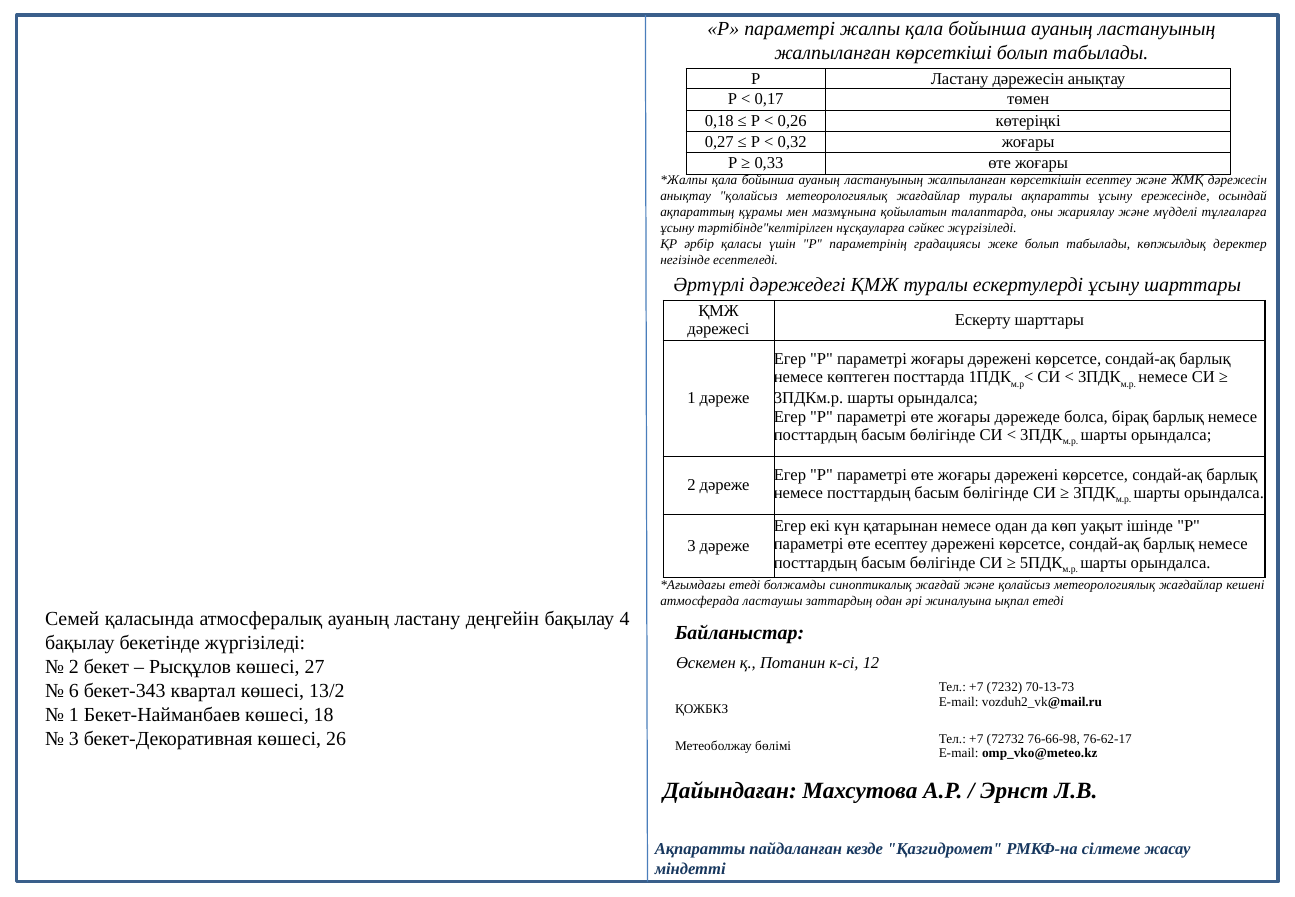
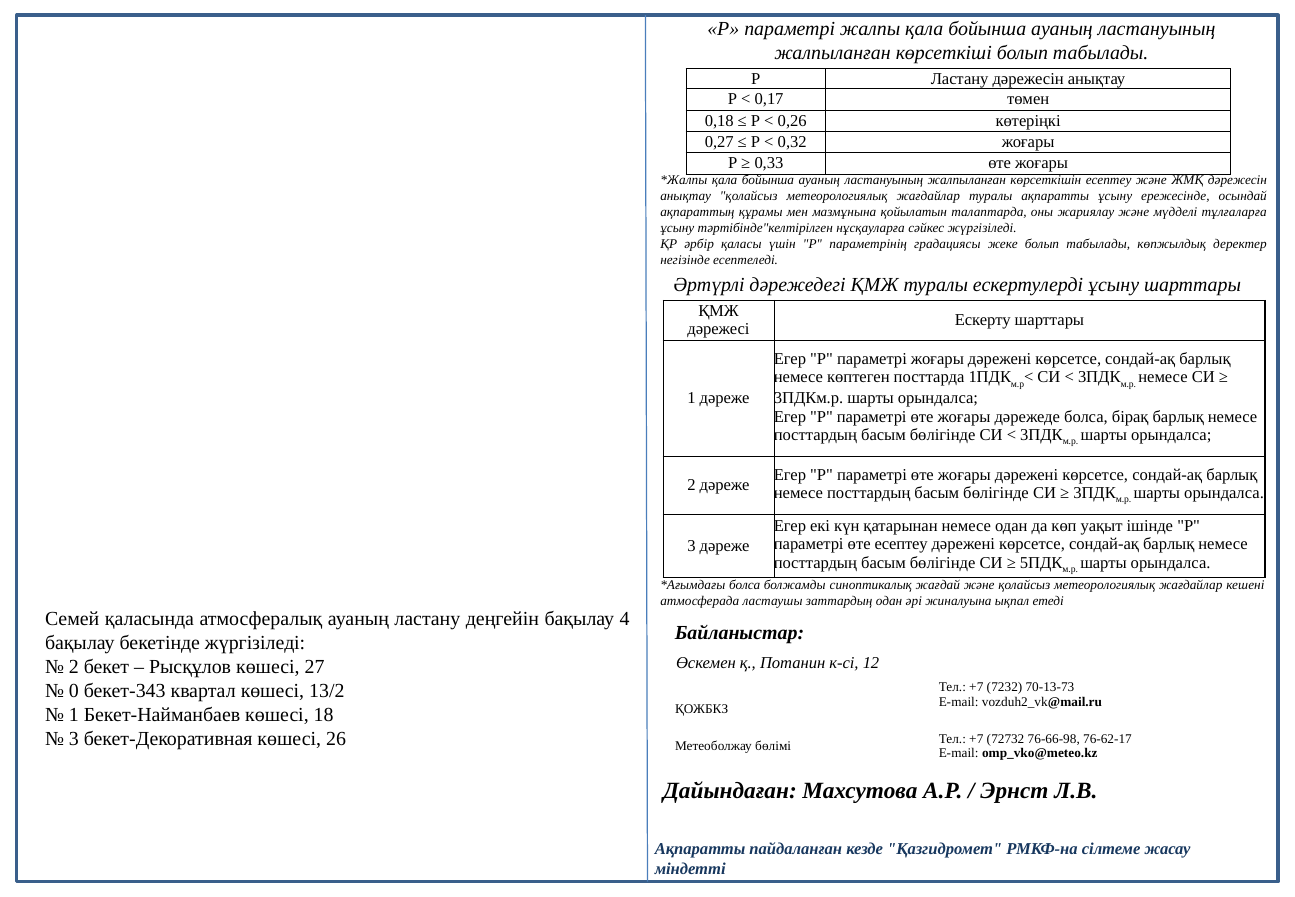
етеді: етеді -> болса (745, 585)
6: 6 -> 0 (74, 691)
